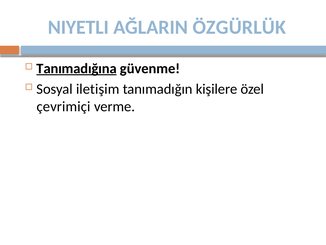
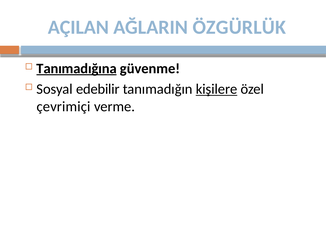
NIYETLI: NIYETLI -> AÇILAN (78, 27)
iletişim: iletişim -> edebilir (98, 89)
kişilere underline: none -> present (217, 89)
